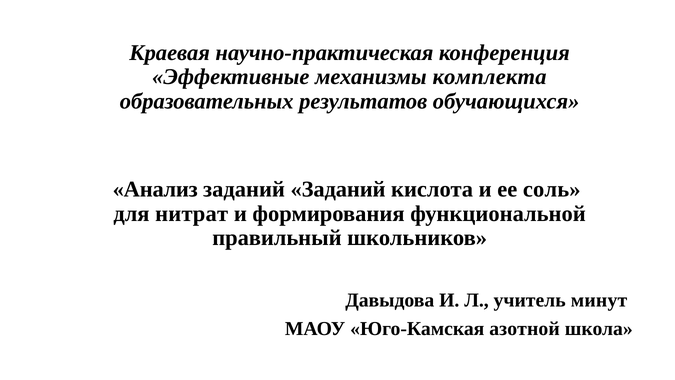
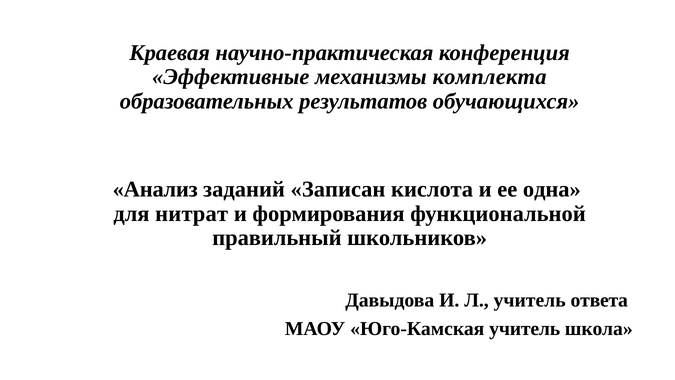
заданий Заданий: Заданий -> Записан (338, 189)
соль: соль -> одна (552, 189)
минут: минут -> ответа (599, 300)
Юго-Камская азотной: азотной -> учитель (525, 328)
